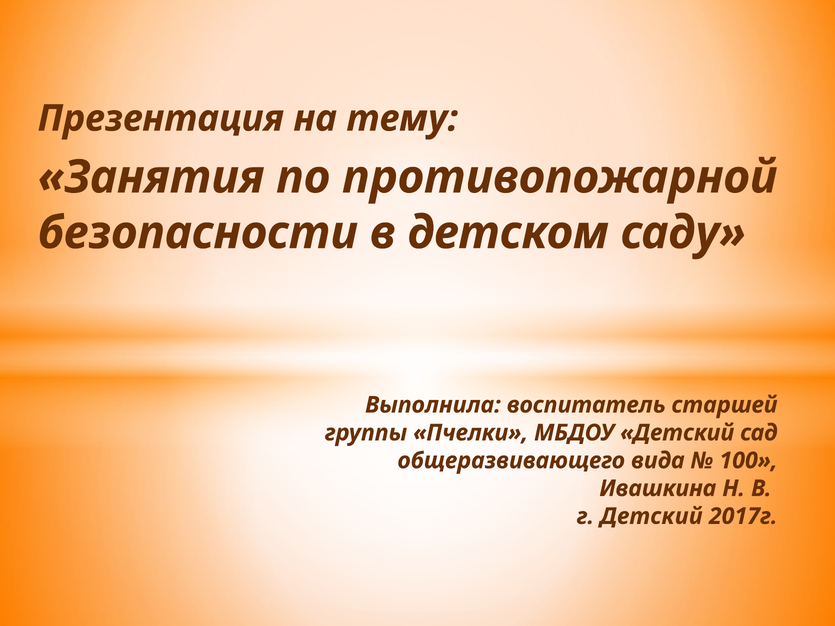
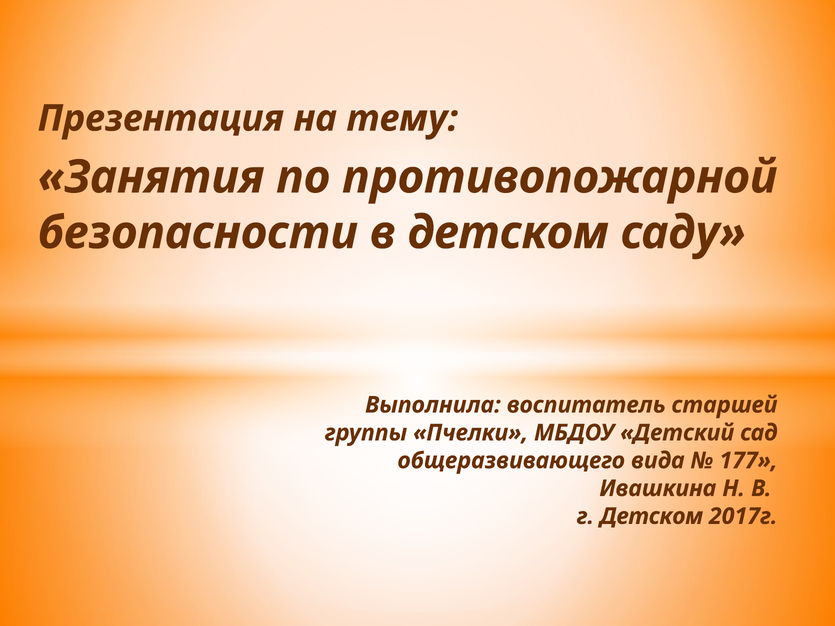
100: 100 -> 177 (748, 461)
г Детский: Детский -> Детском (652, 516)
